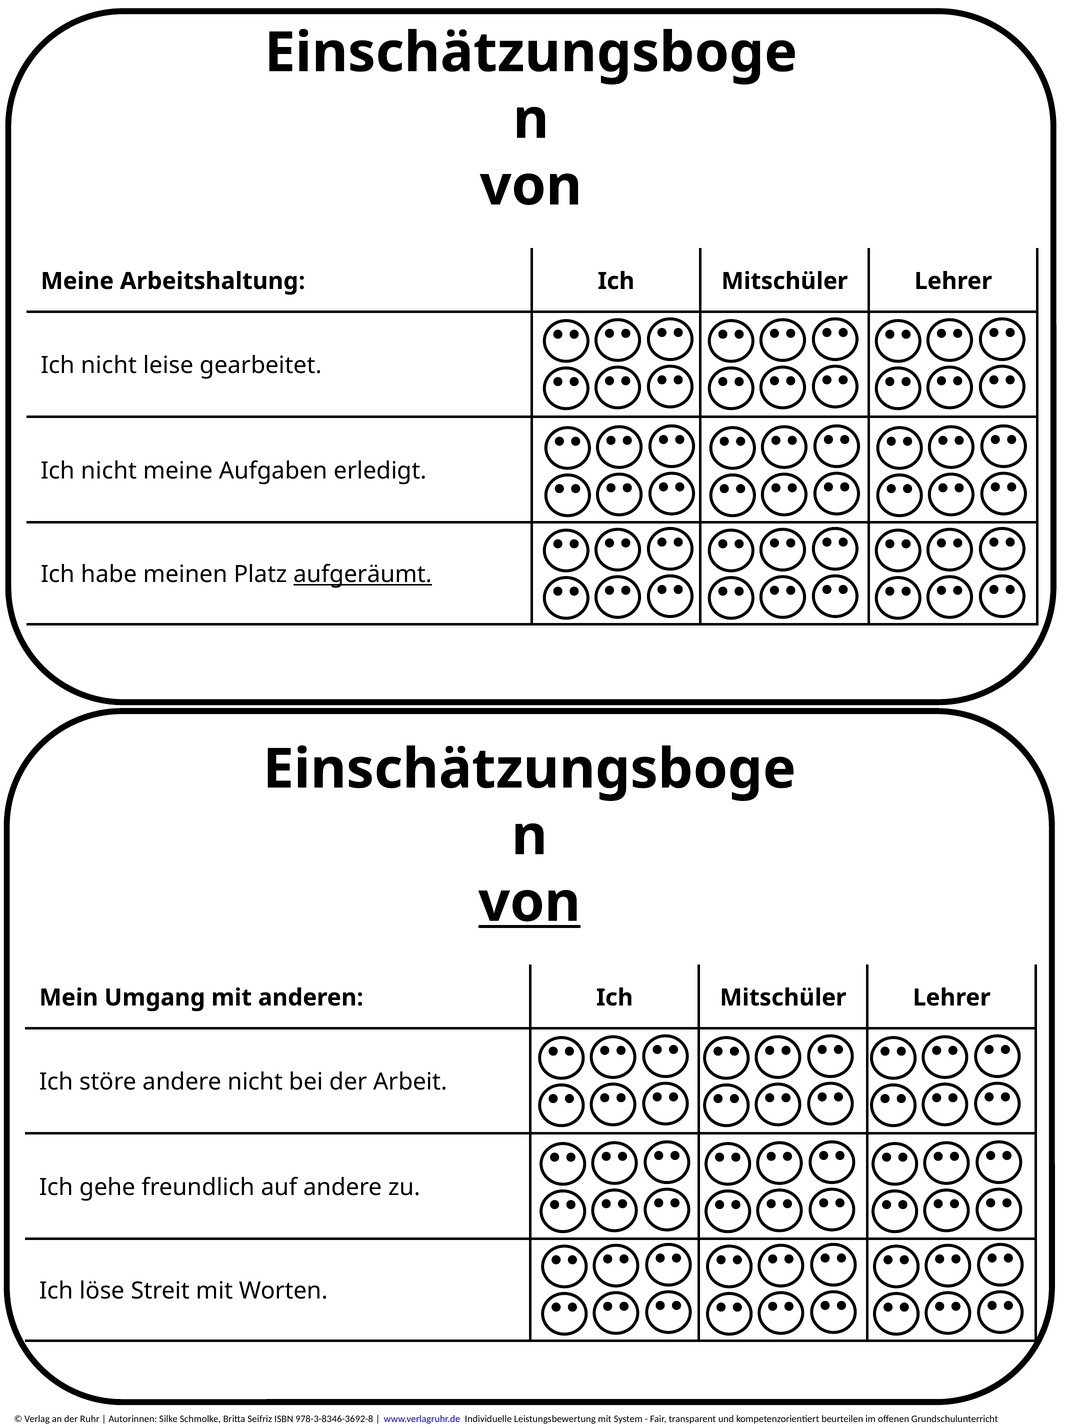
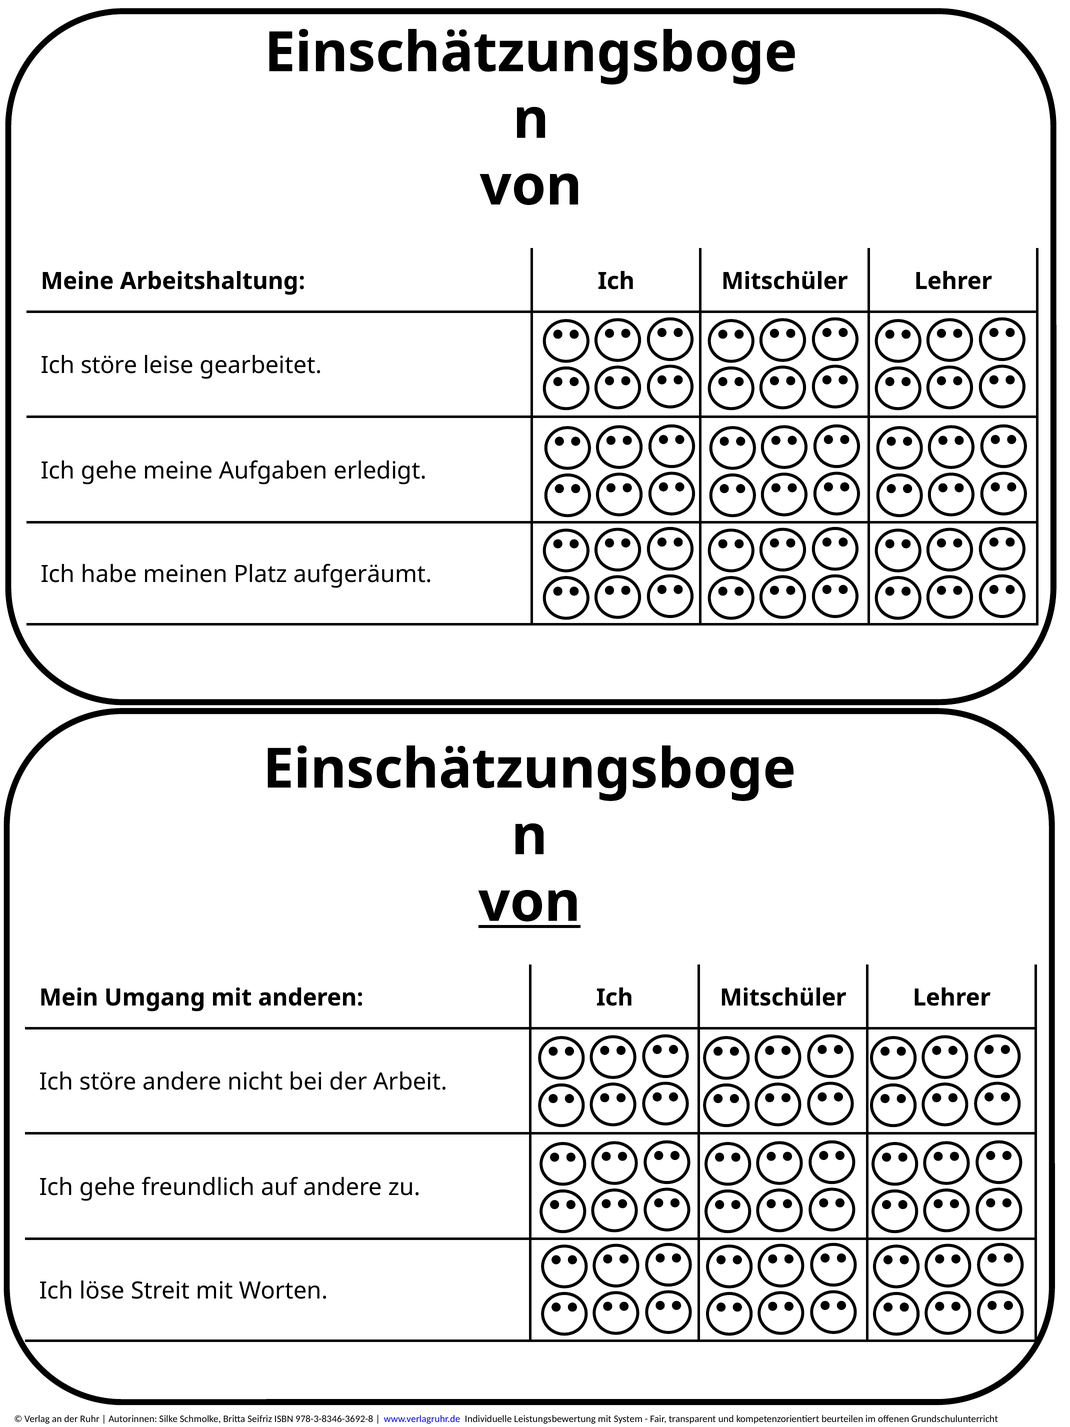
nicht: nicht -> störe (109, 366)
nicht: nicht -> gehe (109, 471)
aufgeräumt underline: present -> none (363, 575)
